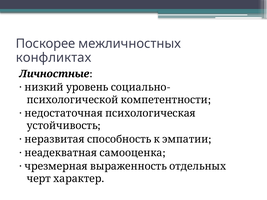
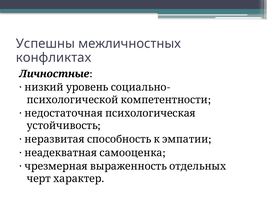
Поскорее: Поскорее -> Успешны (45, 44)
